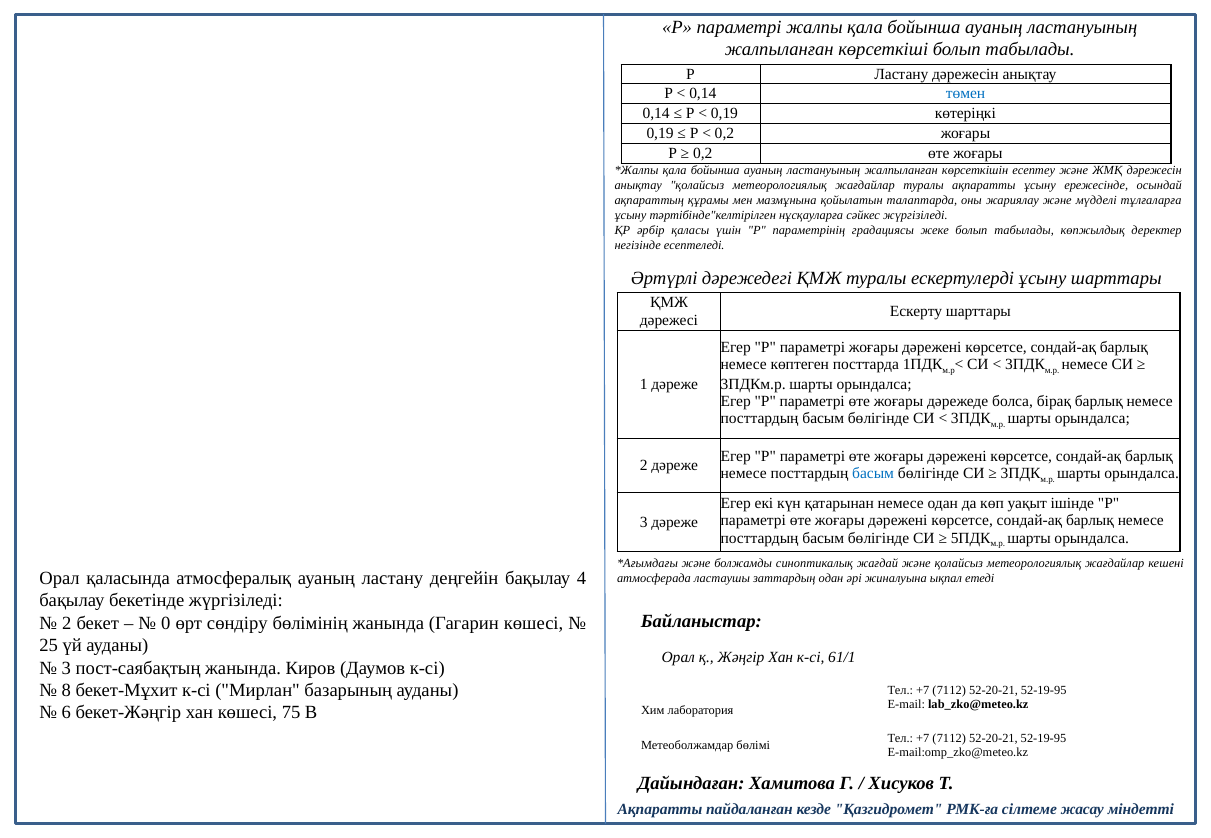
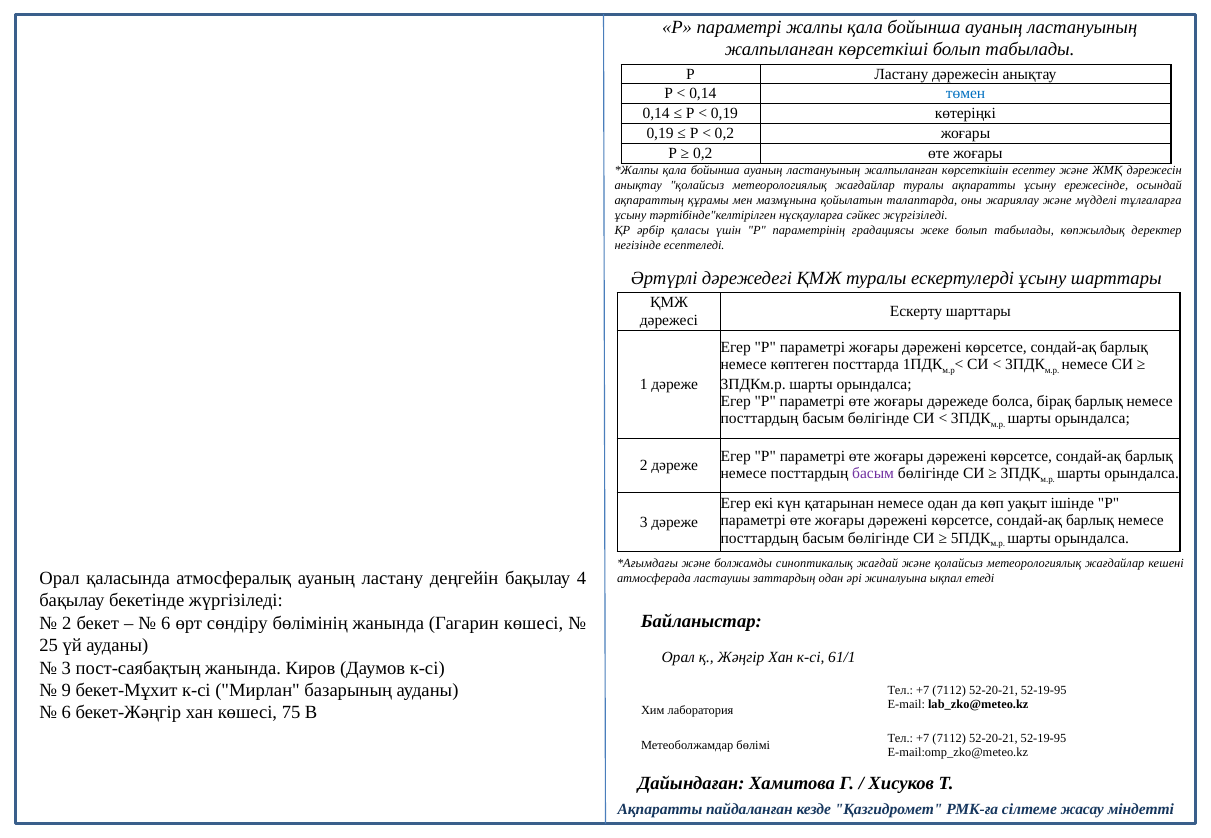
басым colour: blue -> purple (873, 473)
0: 0 -> 6 (166, 623)
8: 8 -> 9 (66, 691)
